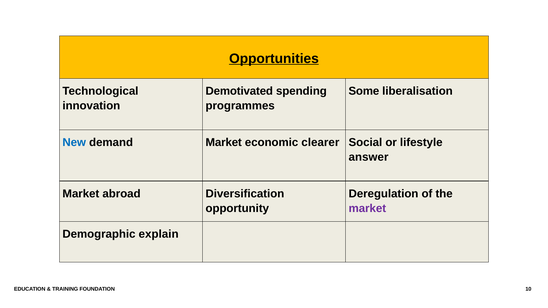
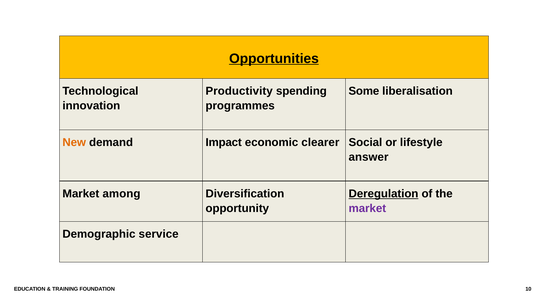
Demotivated: Demotivated -> Productivity (239, 91)
New colour: blue -> orange (74, 142)
demand Market: Market -> Impact (224, 142)
abroad: abroad -> among (121, 194)
Deregulation underline: none -> present (383, 194)
explain: explain -> service (159, 234)
